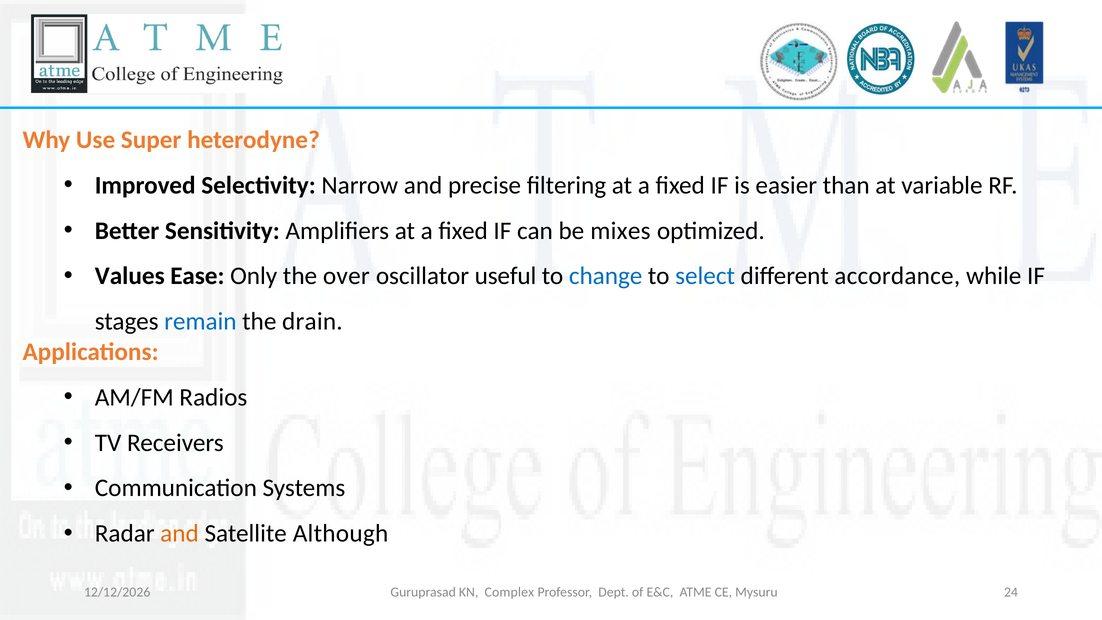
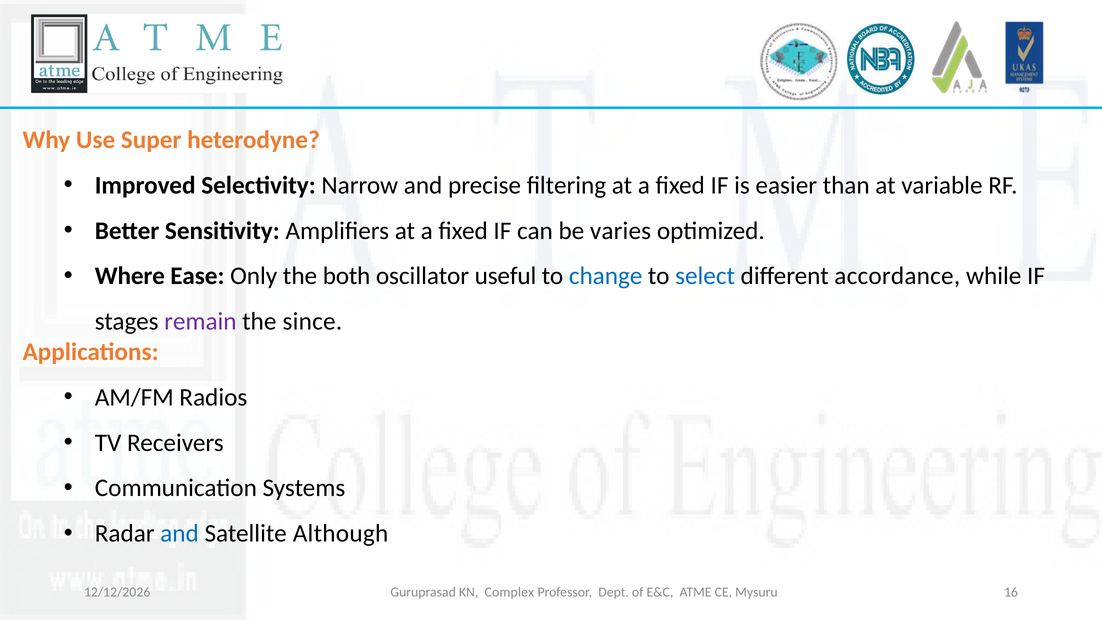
mixes: mixes -> varies (621, 231)
Values: Values -> Where (130, 276)
over: over -> both (347, 276)
remain colour: blue -> purple (200, 321)
drain: drain -> since (312, 321)
and colour: orange -> blue (180, 533)
24: 24 -> 16 (1011, 592)
